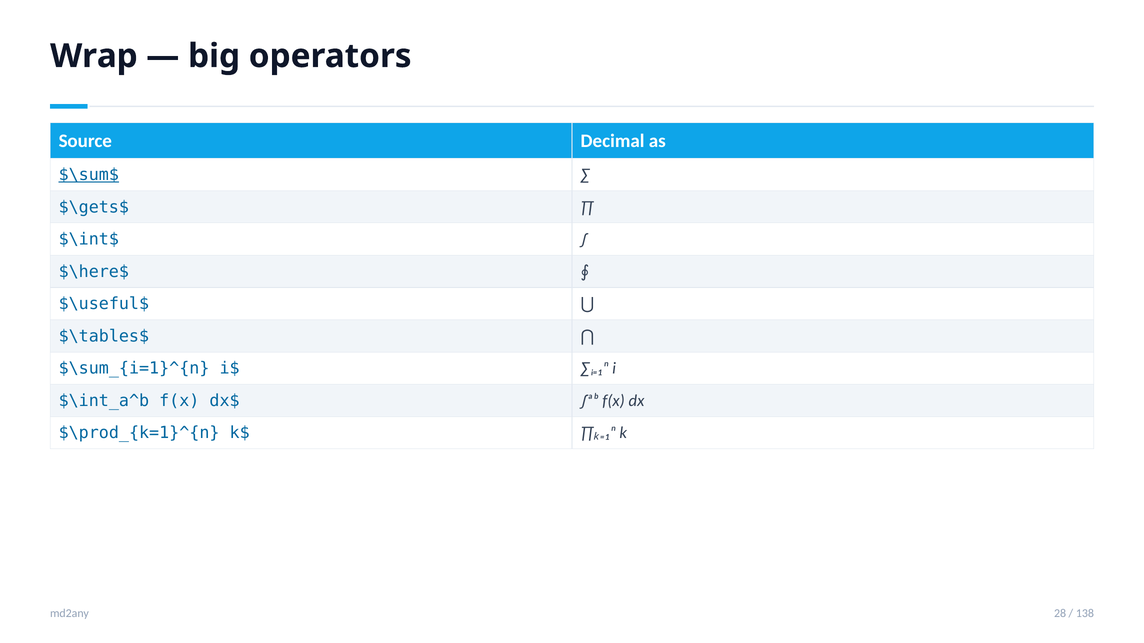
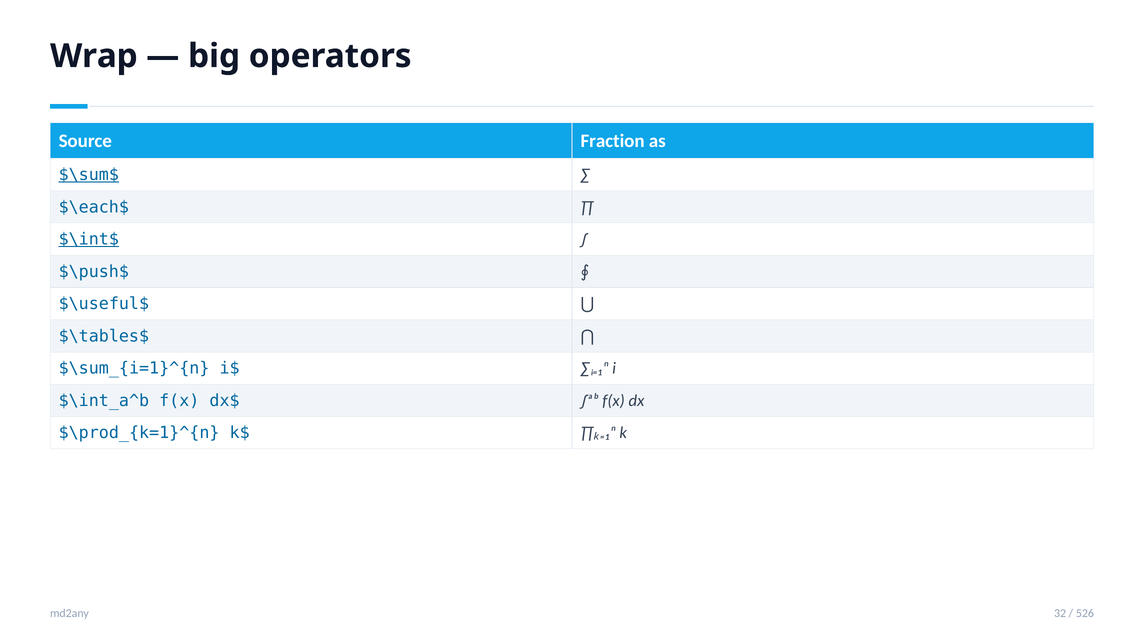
Decimal: Decimal -> Fraction (613, 141)
$\gets$: $\gets$ -> $\each$ (94, 207)
$\int$ underline: none -> present (89, 240)
$\here$: $\here$ -> $\push$ (94, 272)
28: 28 -> 32 (1060, 614)
138: 138 -> 526 (1085, 614)
